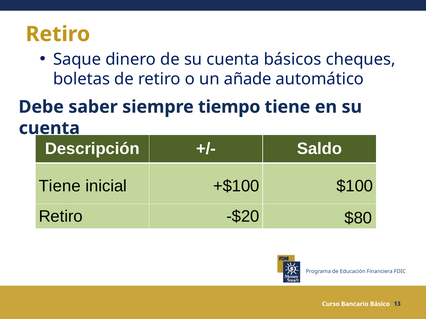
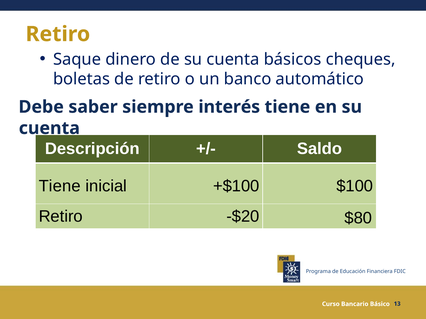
añade: añade -> banco (248, 79)
tiempo: tiempo -> interés (229, 107)
